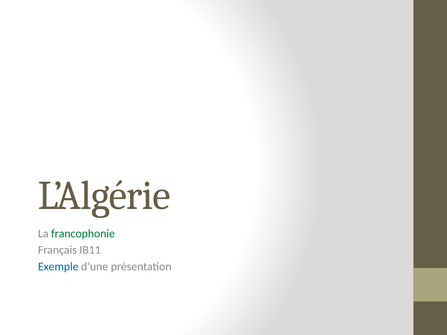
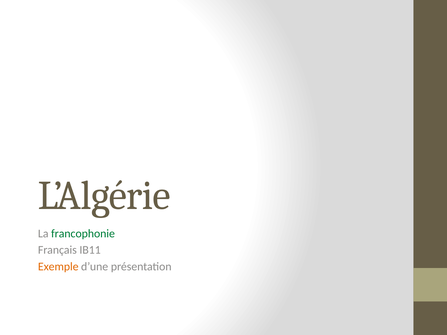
Exemple colour: blue -> orange (58, 267)
